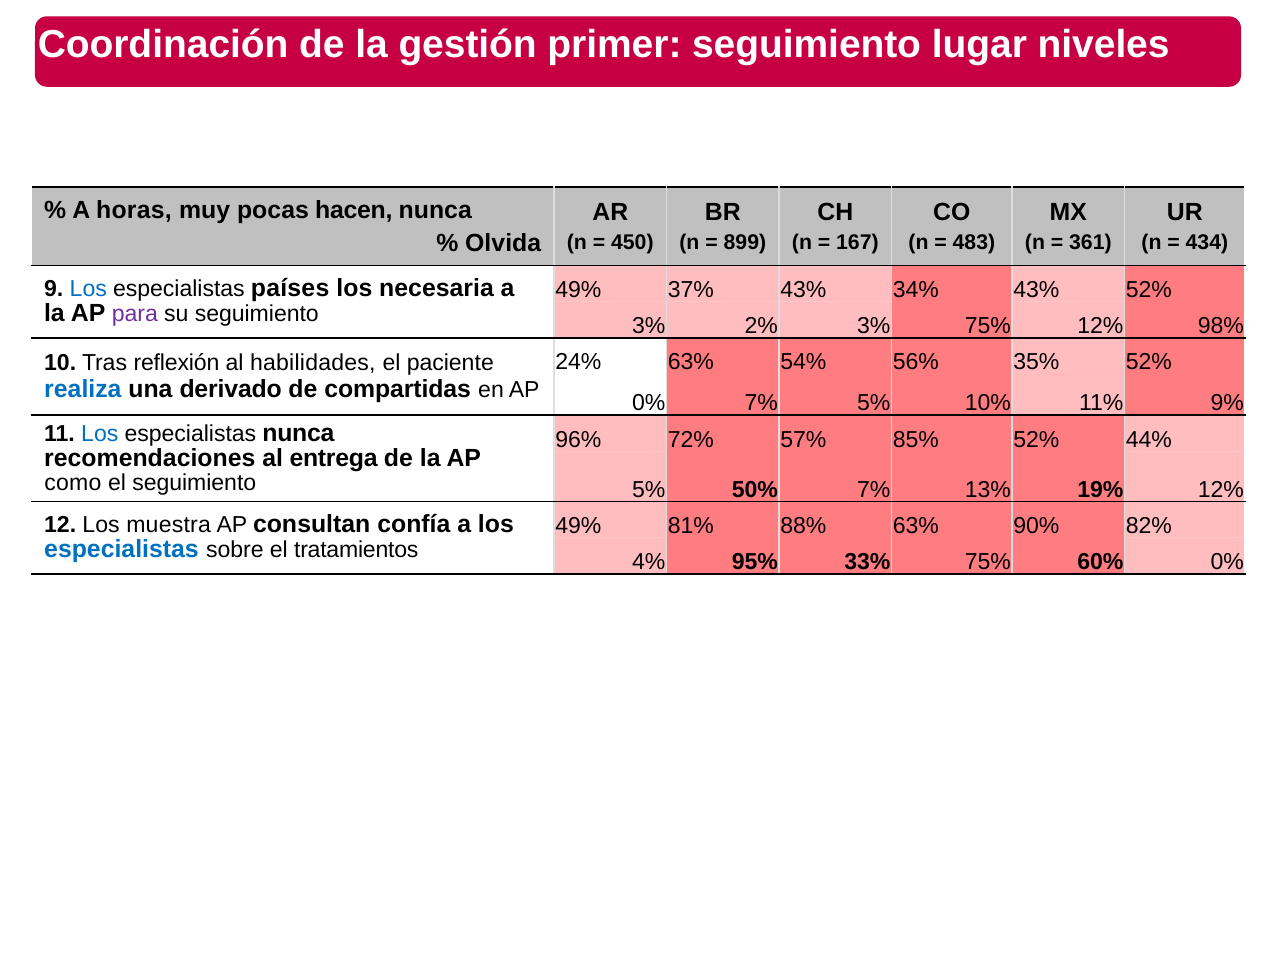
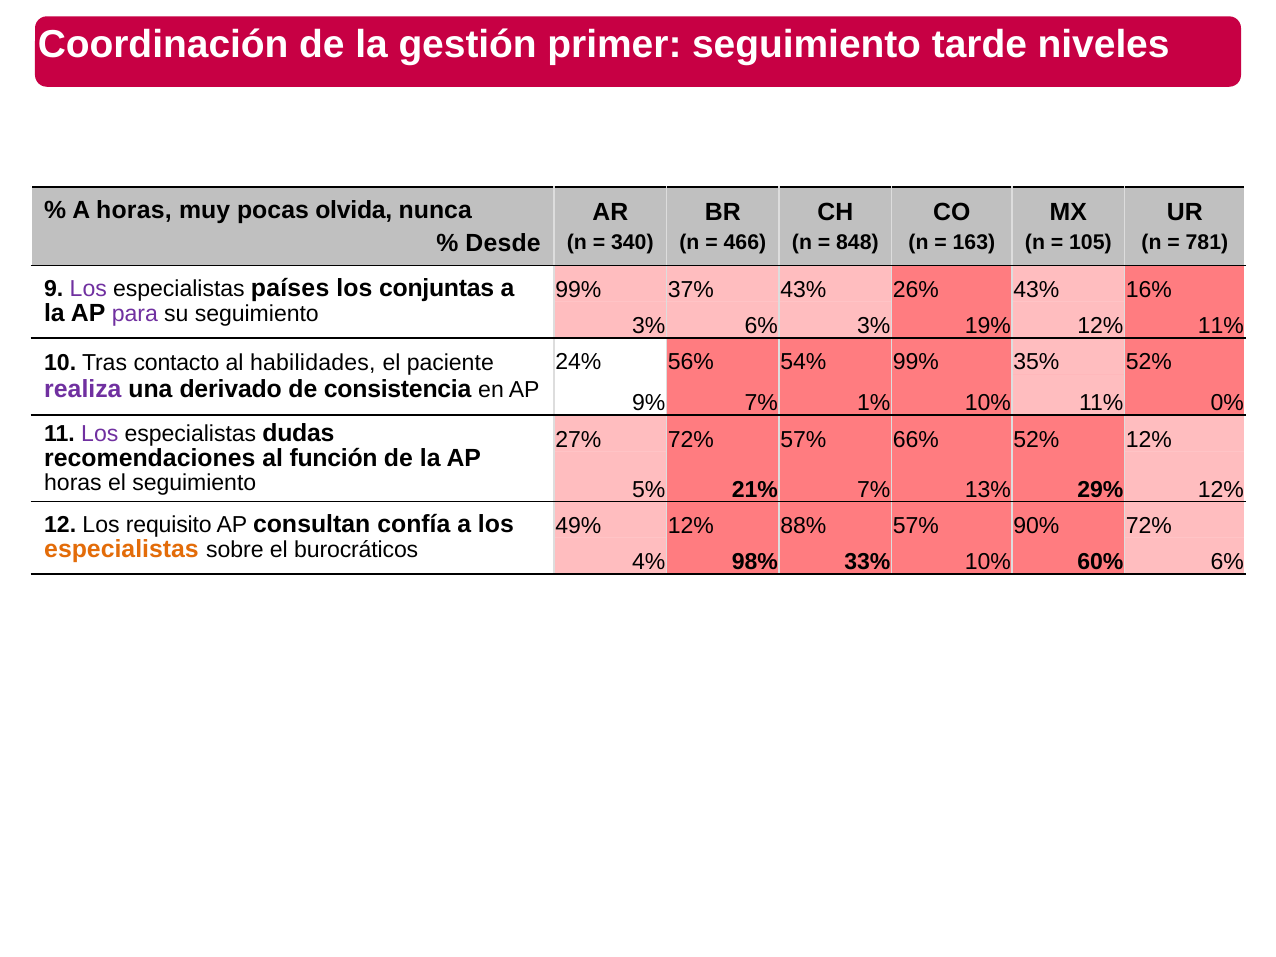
lugar: lugar -> tarde (979, 45)
hacen: hacen -> olvida (354, 210)
Olvida: Olvida -> Desde (503, 243)
450: 450 -> 340 (632, 243)
899: 899 -> 466 (745, 243)
167: 167 -> 848 (857, 243)
483: 483 -> 163 (974, 243)
361: 361 -> 105 (1090, 243)
434: 434 -> 781 (1207, 243)
Los colour: blue -> purple (88, 289)
necesaria: necesaria -> conjuntas (437, 288)
49%: 49% -> 99% (578, 290)
34%: 34% -> 26% (916, 290)
43% 52%: 52% -> 16% (1149, 290)
3% 2%: 2% -> 6% (761, 326)
3% 75%: 75% -> 19% (988, 326)
12% 98%: 98% -> 11% (1221, 326)
24% 63%: 63% -> 56% (691, 362)
54% 56%: 56% -> 99% (916, 362)
reflexión: reflexión -> contacto (176, 363)
realiza colour: blue -> purple (83, 390)
compartidas: compartidas -> consistencia (398, 390)
0%: 0% -> 9% (649, 403)
7% 5%: 5% -> 1% (874, 403)
9%: 9% -> 0% (1227, 403)
Los colour: blue -> purple (100, 434)
especialistas nunca: nunca -> dudas (298, 433)
96%: 96% -> 27% (578, 439)
85%: 85% -> 66% (916, 439)
52% 44%: 44% -> 12% (1149, 439)
entrega: entrega -> función (334, 459)
como: como -> horas (73, 483)
50%: 50% -> 21% (755, 489)
19%: 19% -> 29% (1100, 489)
muestra: muestra -> requisito (169, 525)
49% 81%: 81% -> 12% (691, 526)
88% 63%: 63% -> 57% (916, 526)
90% 82%: 82% -> 72% (1149, 526)
especialistas colour: blue -> orange (121, 550)
tratamientos: tratamientos -> burocráticos (356, 550)
95%: 95% -> 98% (755, 562)
33% 75%: 75% -> 10% (988, 562)
60% 0%: 0% -> 6% (1227, 562)
